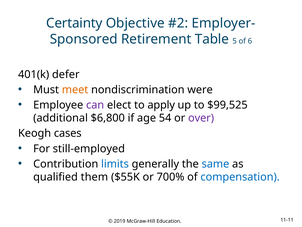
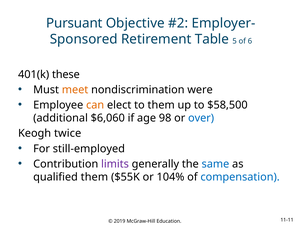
Certainty: Certainty -> Pursuant (74, 23)
defer: defer -> these (66, 74)
can colour: purple -> orange (95, 105)
to apply: apply -> them (161, 105)
$99,525: $99,525 -> $58,500 (227, 105)
$6,800: $6,800 -> $6,060 (108, 118)
54: 54 -> 98 (165, 118)
over colour: purple -> blue (201, 118)
cases: cases -> twice (68, 133)
limits colour: blue -> purple (115, 164)
700%: 700% -> 104% (171, 177)
